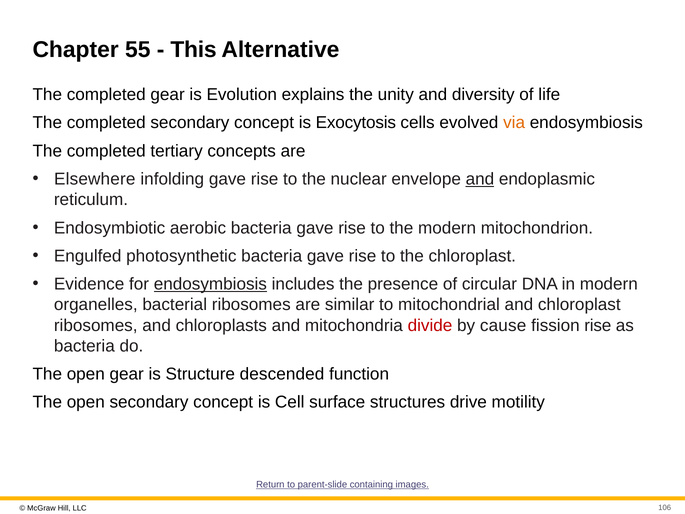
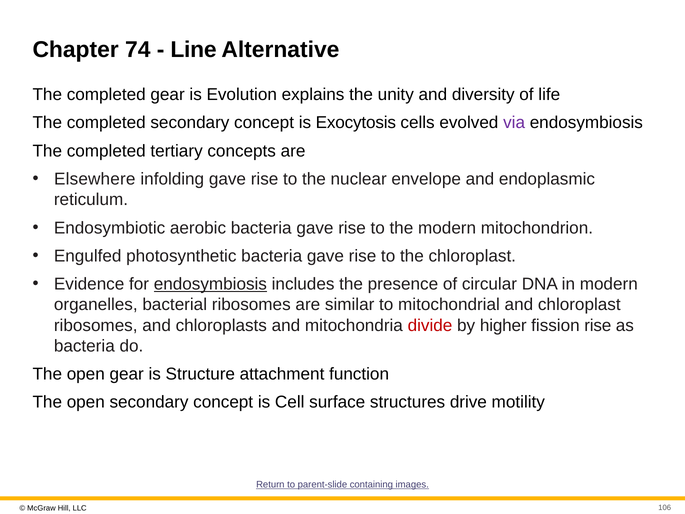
55: 55 -> 74 (138, 50)
This: This -> Line (193, 50)
via colour: orange -> purple (514, 123)
and underline: present -> none (480, 179)
cause: cause -> higher (503, 325)
descended: descended -> attachment (282, 374)
